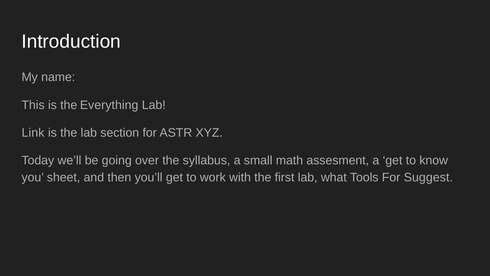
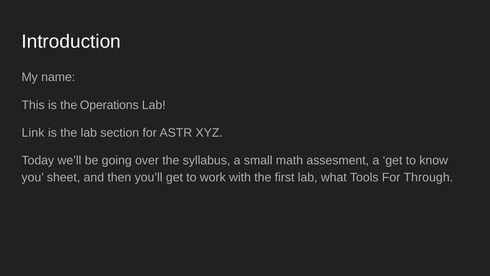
Everything: Everything -> Operations (109, 105)
Suggest: Suggest -> Through (428, 177)
